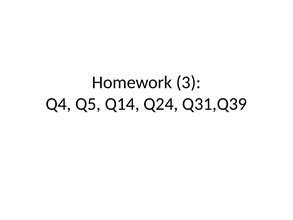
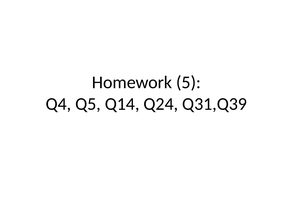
3: 3 -> 5 (188, 82)
